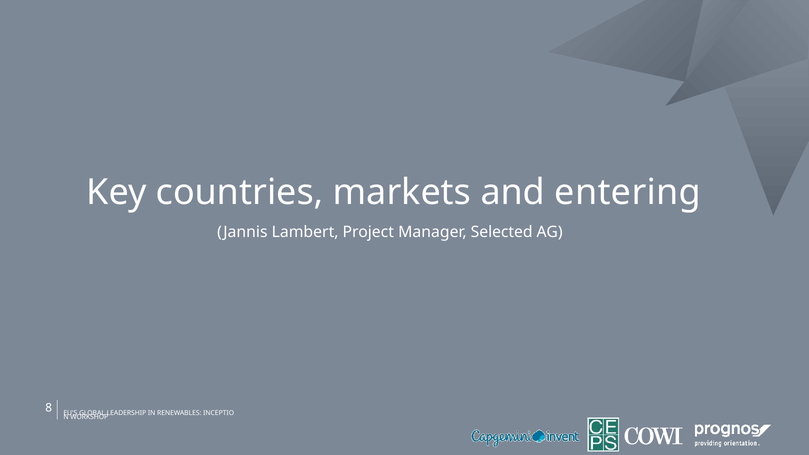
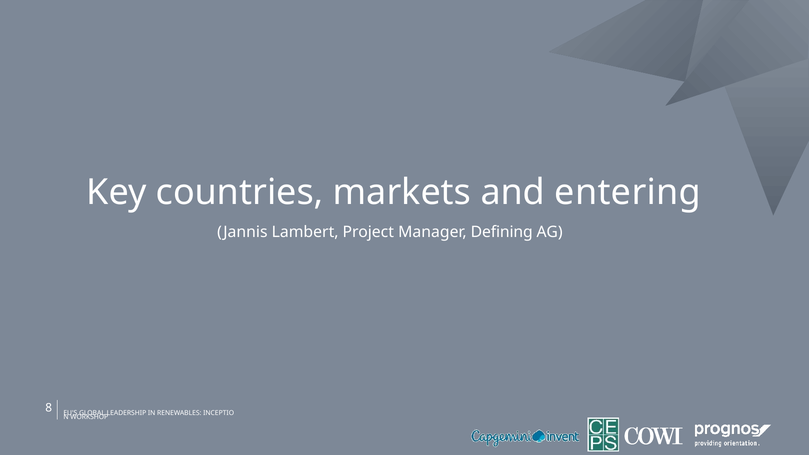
Selected: Selected -> Defining (502, 232)
